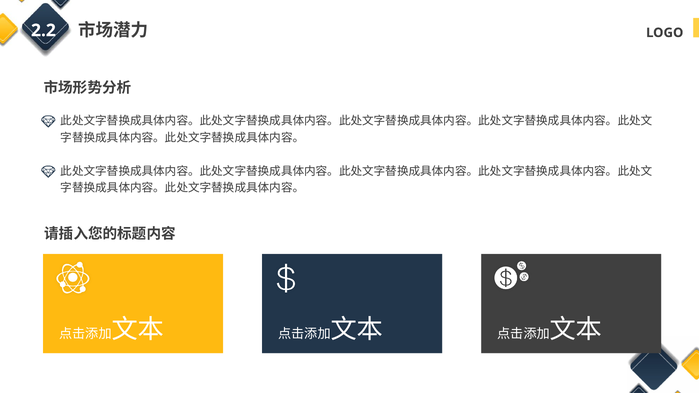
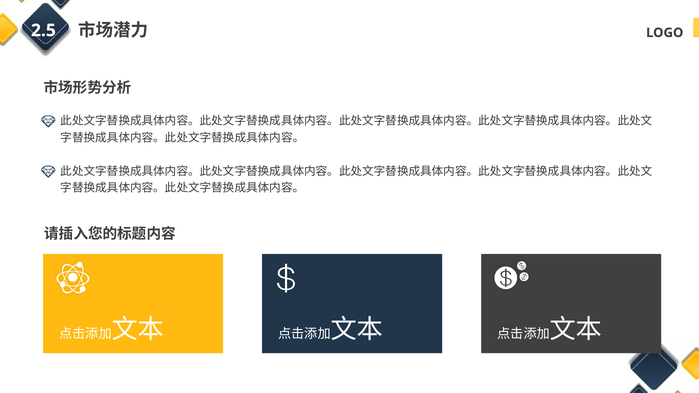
2.2: 2.2 -> 2.5 (43, 30)
